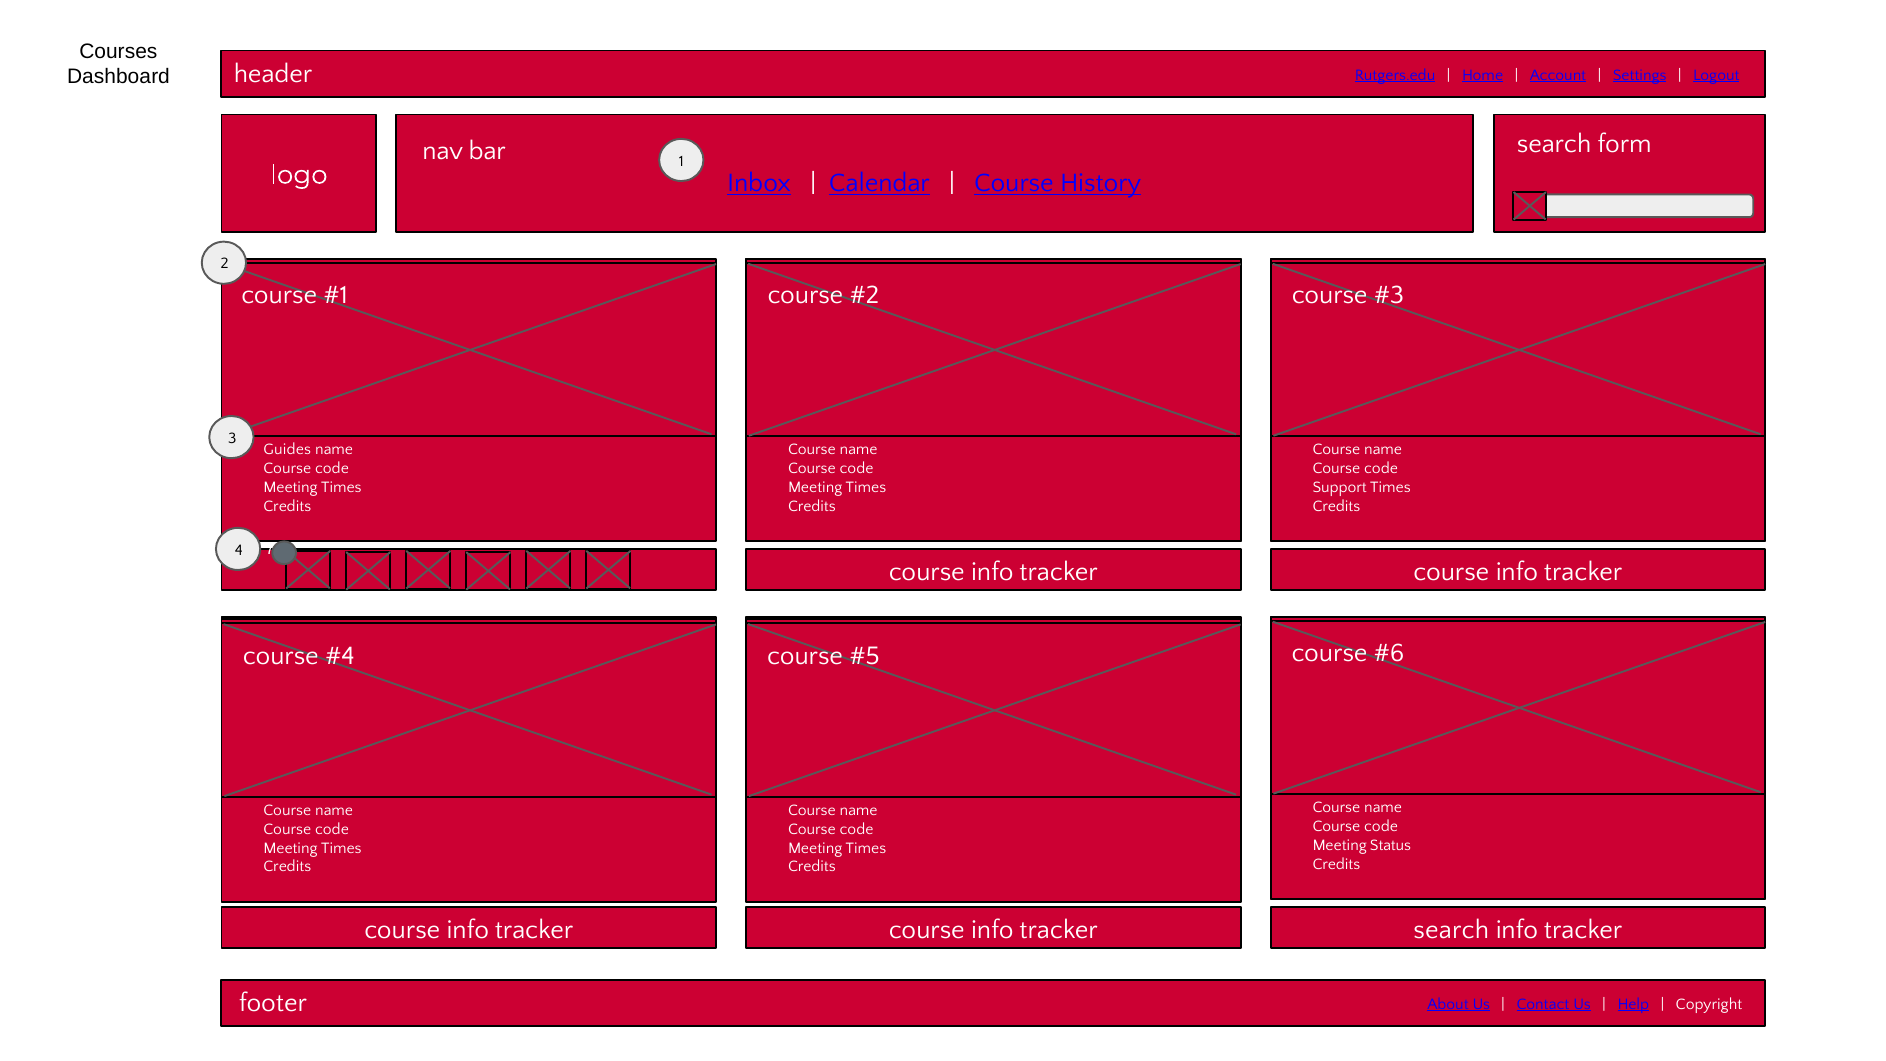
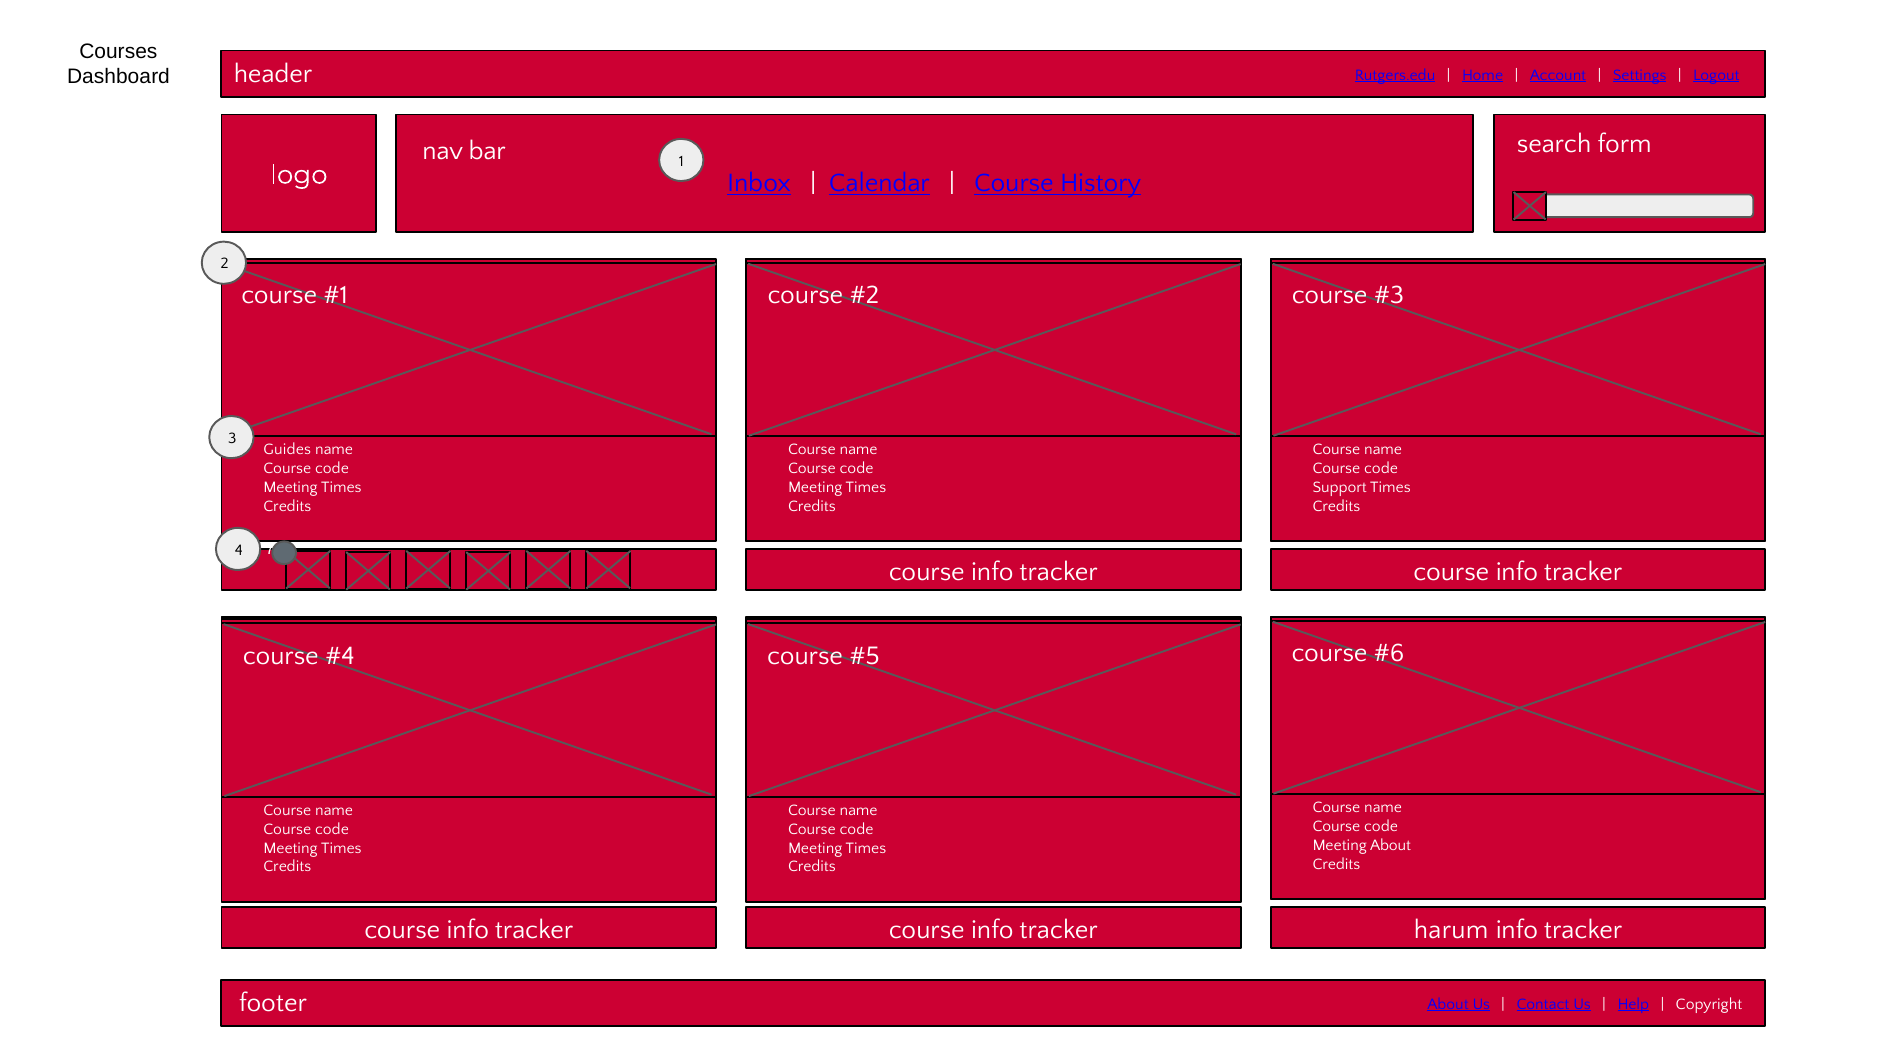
Meeting Status: Status -> About (1391, 845)
tracker search: search -> harum (1451, 929)
